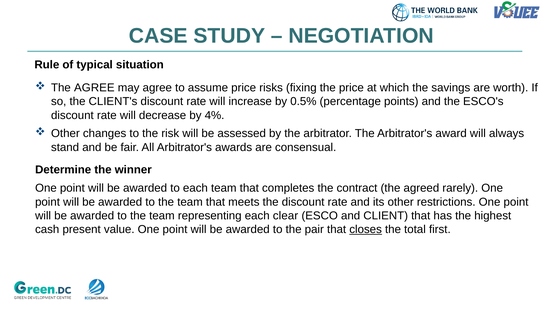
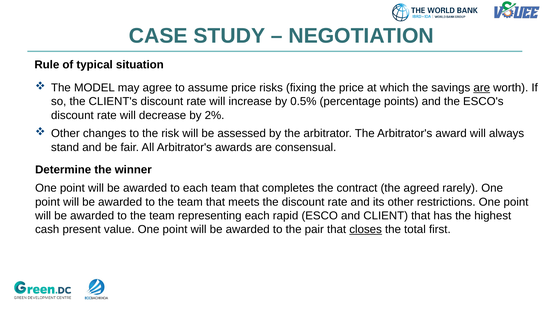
The AGREE: AGREE -> MODEL (94, 88)
are underline: none -> present (482, 88)
4%: 4% -> 2% (215, 115)
clear: clear -> rapid (286, 216)
